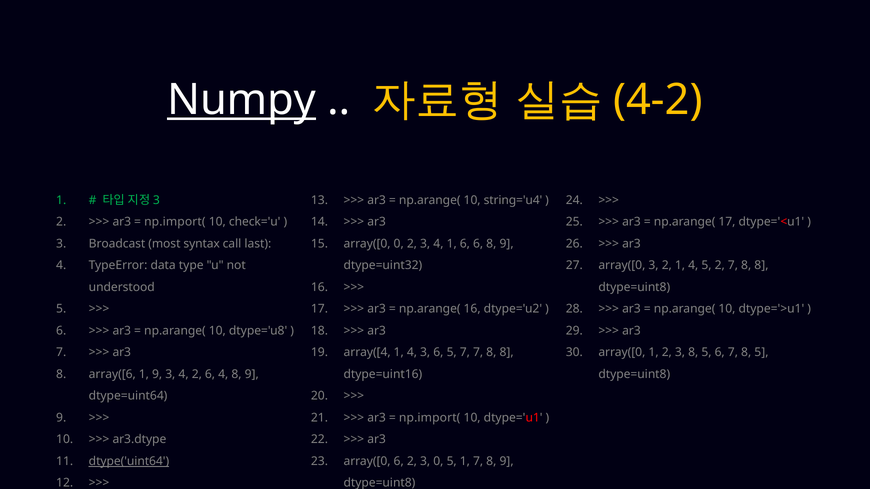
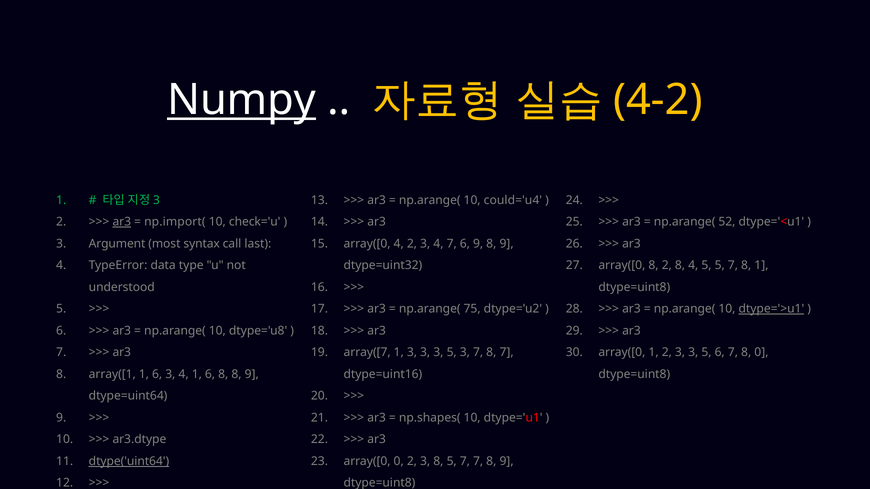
string='u4: string='u4 -> could='u4 (513, 200)
ar3 underline: none -> present (122, 222)
np.arange( 17: 17 -> 52 (727, 222)
Broadcast: Broadcast -> Argument (117, 244)
array([0 0: 0 -> 4 (399, 244)
4 1: 1 -> 7 (452, 244)
6 6: 6 -> 9 (478, 244)
array([0 3: 3 -> 8 (654, 266)
2 1: 1 -> 8 (680, 266)
5 2: 2 -> 5 (720, 266)
8: 8 -> 1 (761, 266)
np.arange( 16: 16 -> 75 (472, 309)
dtype='>u1 underline: none -> present (771, 309)
array([4: array([4 -> array([7 (367, 353)
4: 4 -> 3 (412, 353)
6: 6 -> 3 (438, 353)
5 7: 7 -> 3 (465, 353)
8: 8 -> 7 (507, 353)
2 3 8: 8 -> 3 (693, 353)
7 8 5: 5 -> 0 (761, 353)
array([6: array([6 -> array([1 (112, 374)
9: 9 -> 6 (157, 374)
4 2: 2 -> 1 (197, 374)
6 4: 4 -> 8 (223, 374)
np.import(: np.import( -> np.shapes( (430, 418)
array([0 6: 6 -> 0 (399, 462)
3 0: 0 -> 8 (438, 462)
1: 1 -> 7 (465, 462)
